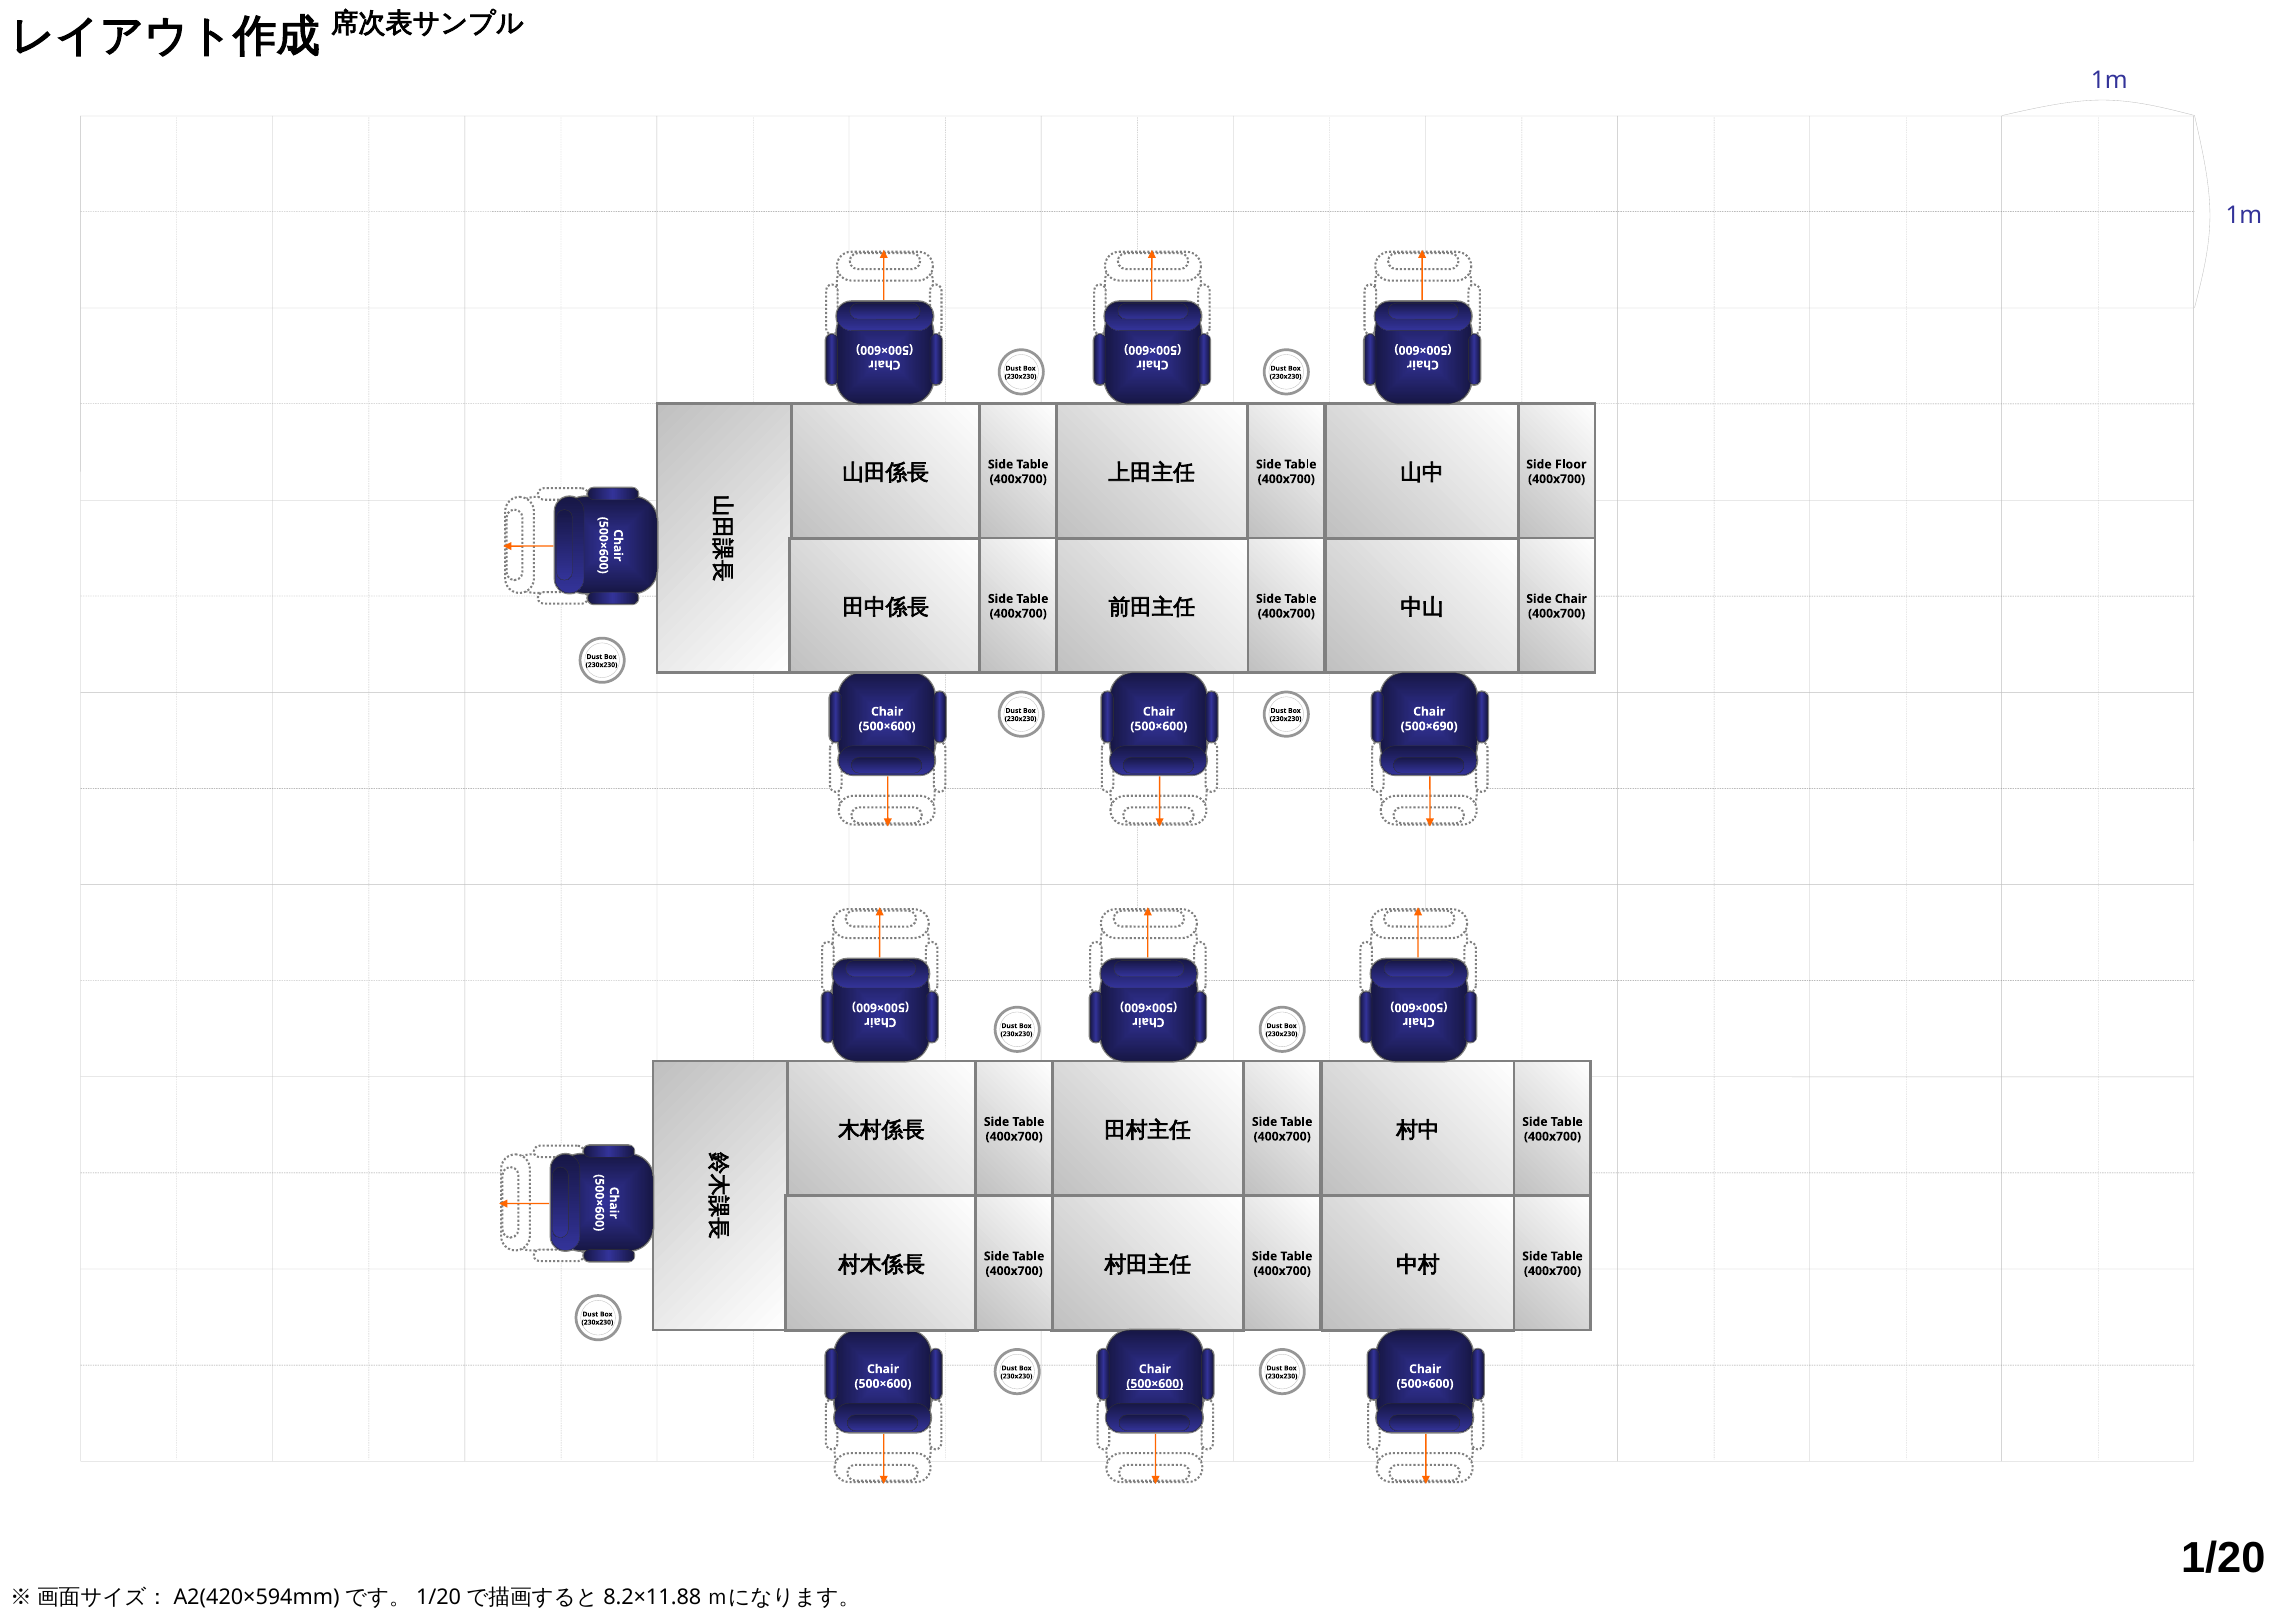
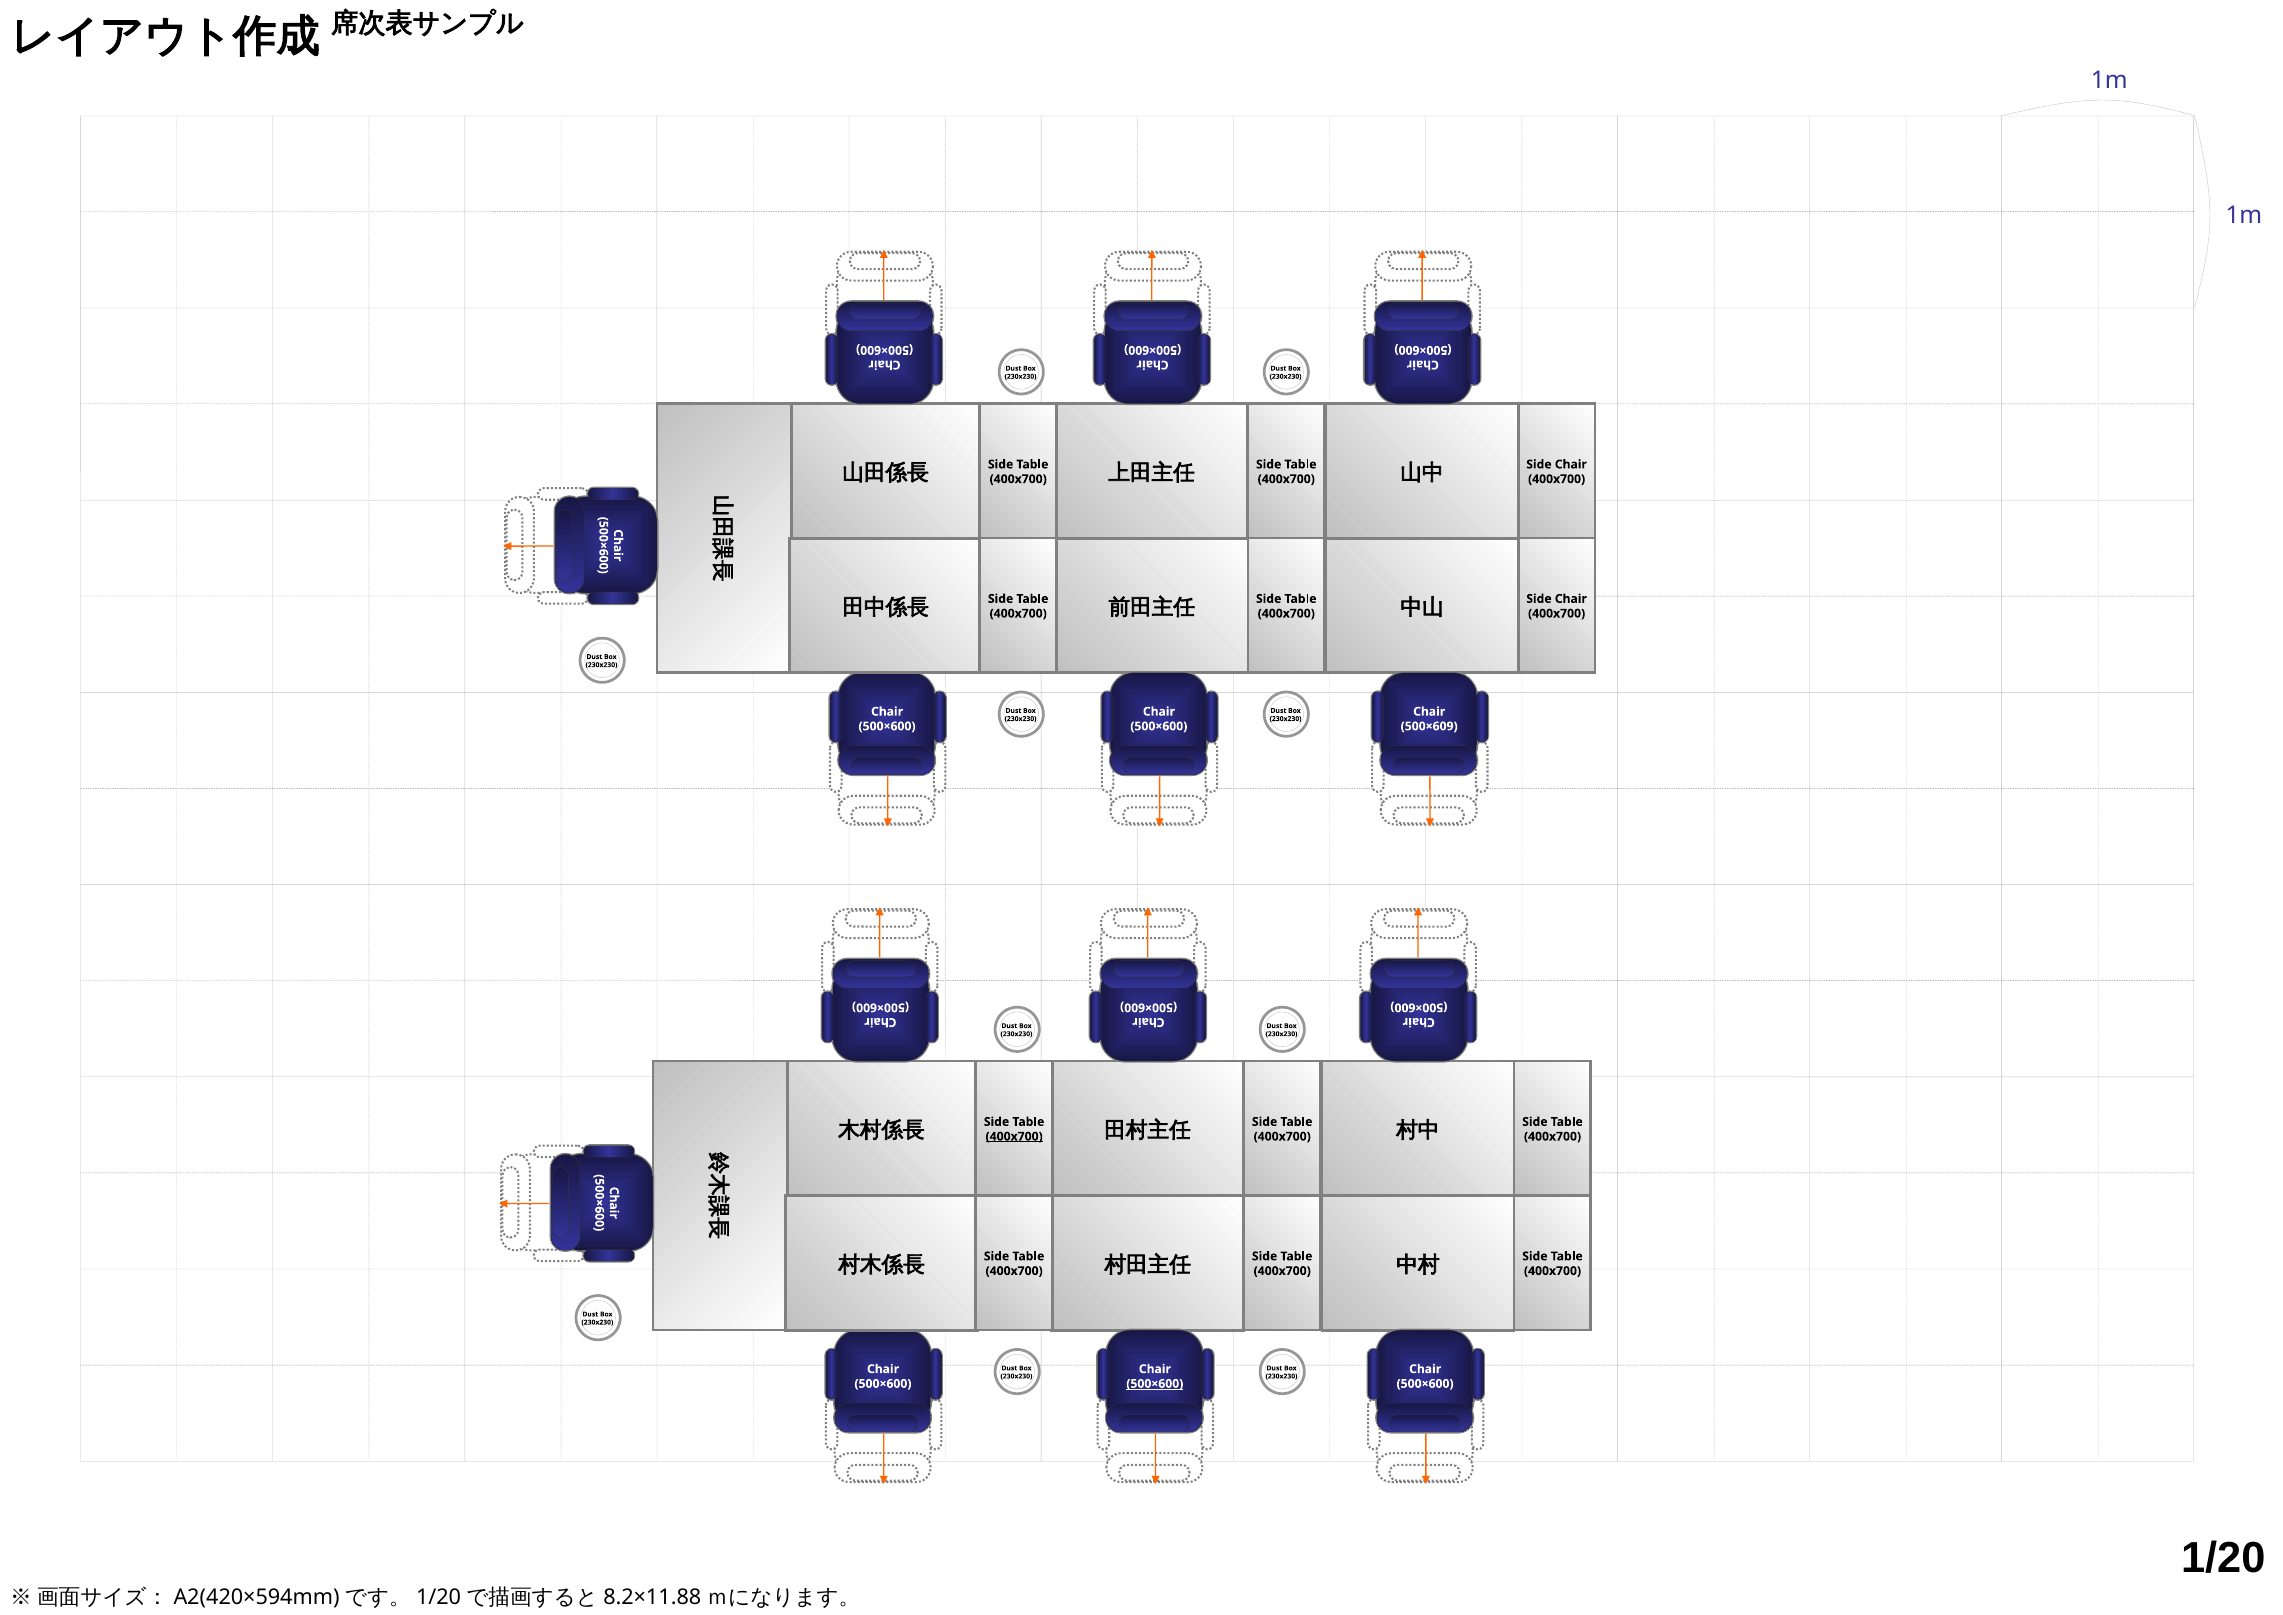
Floor: Floor -> Chair (1571, 464)
500×690: 500×690 -> 500×609 (1429, 726)
400x700 underline: none -> present (1014, 1136)
